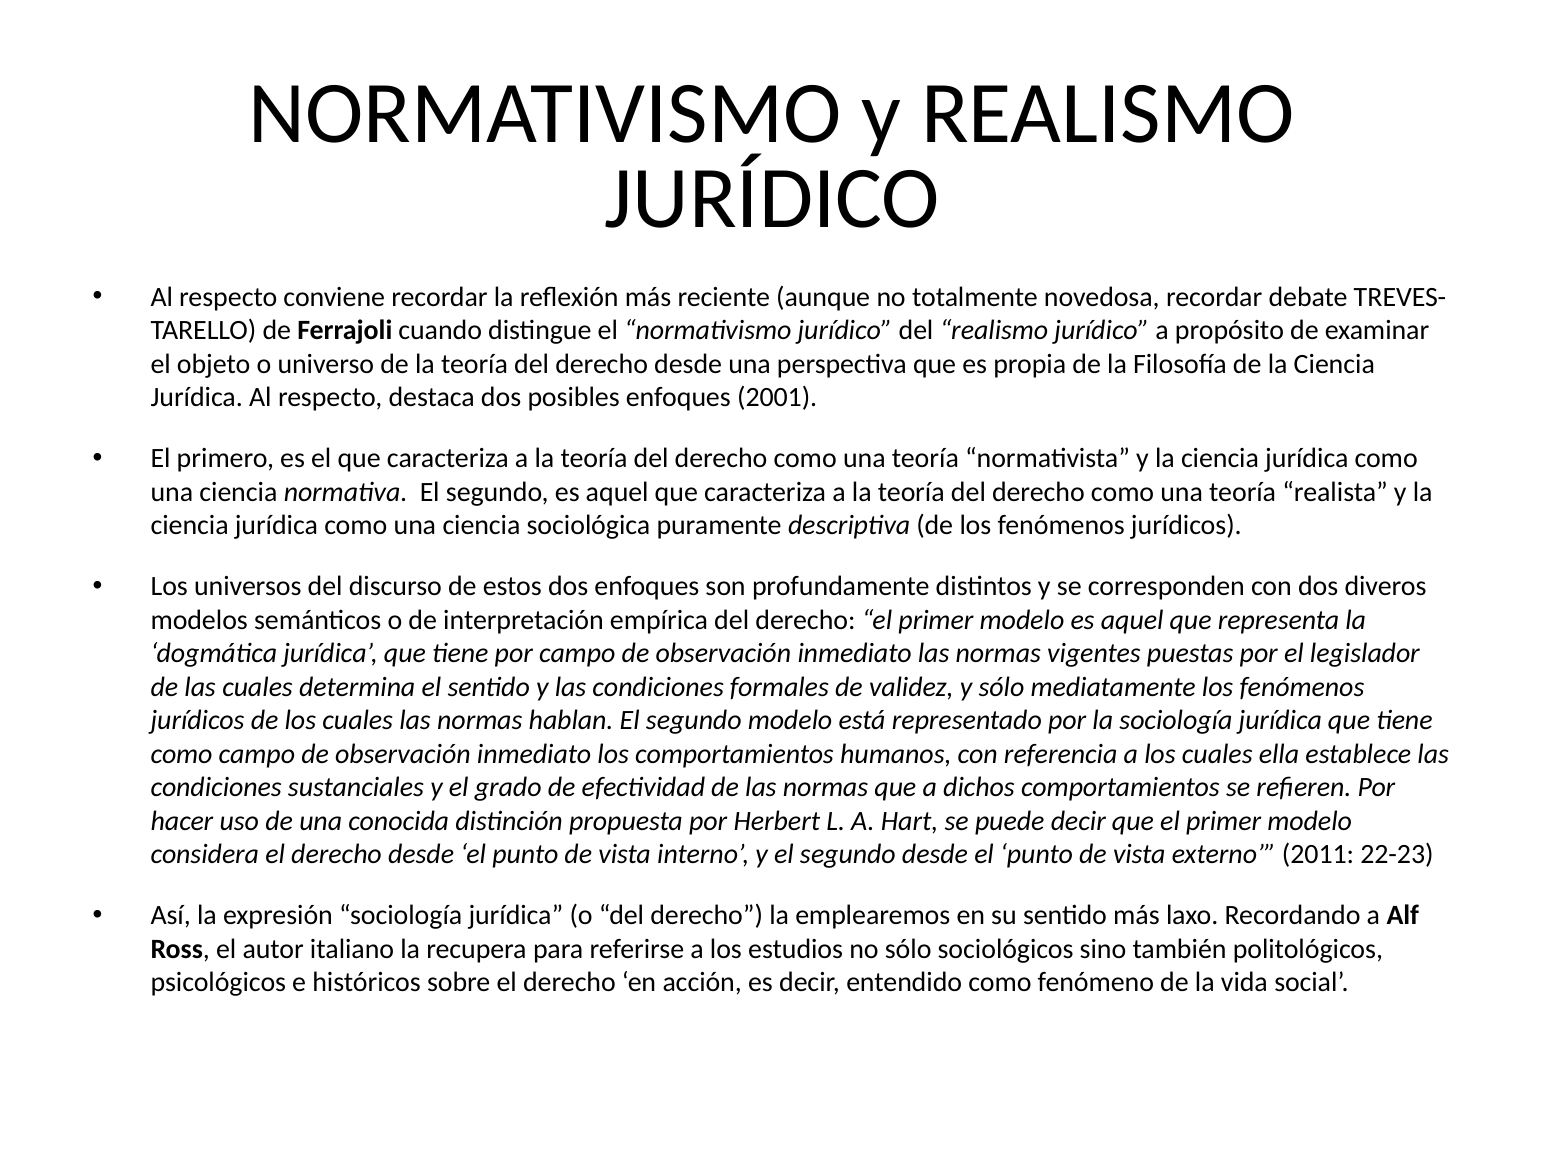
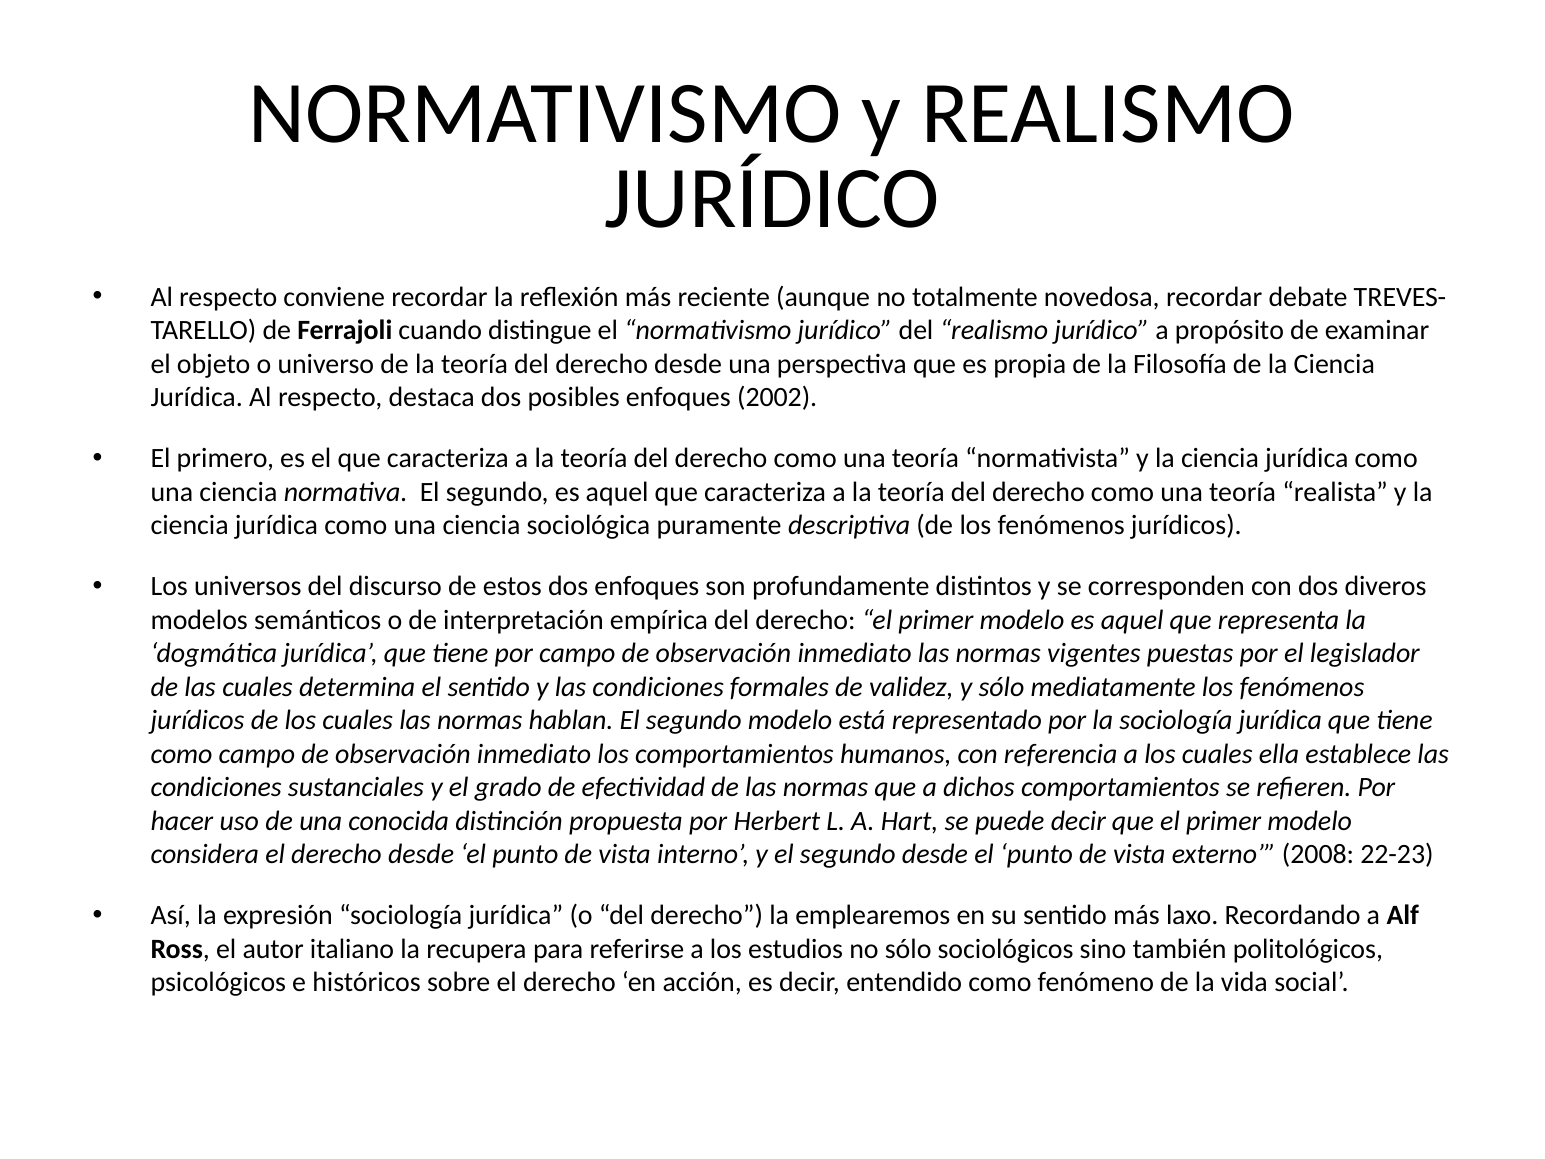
2001: 2001 -> 2002 (777, 397)
2011: 2011 -> 2008 (1318, 855)
